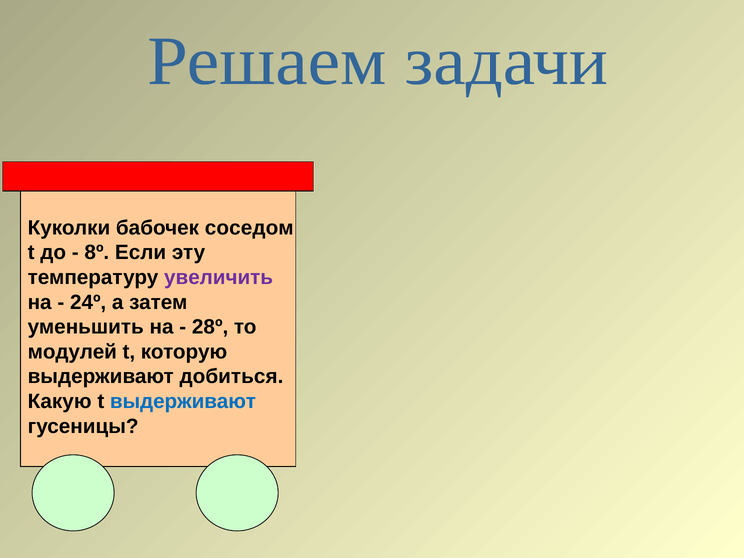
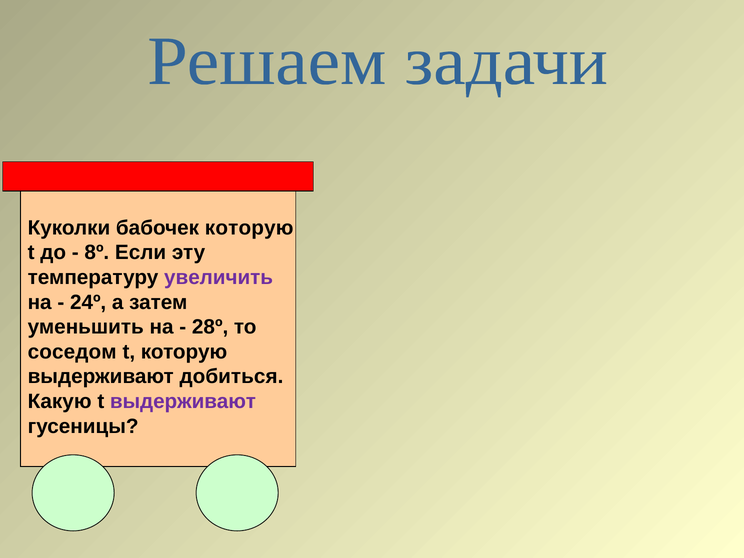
бабочек соседом: соседом -> которую (249, 228)
модулей: модулей -> соседом (72, 352)
выдерживают colour: blue -> purple (183, 401)
